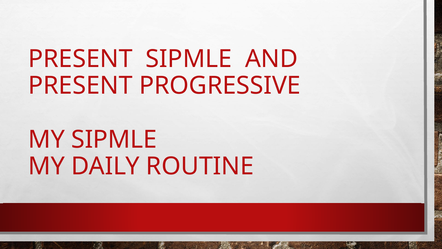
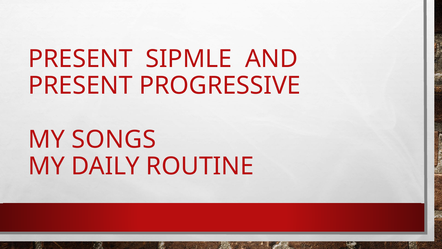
MY SIPMLE: SIPMLE -> SONGS (114, 139)
